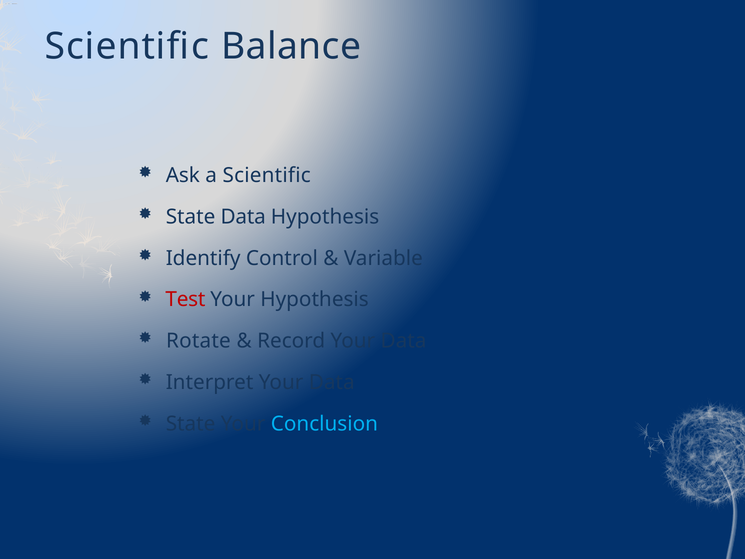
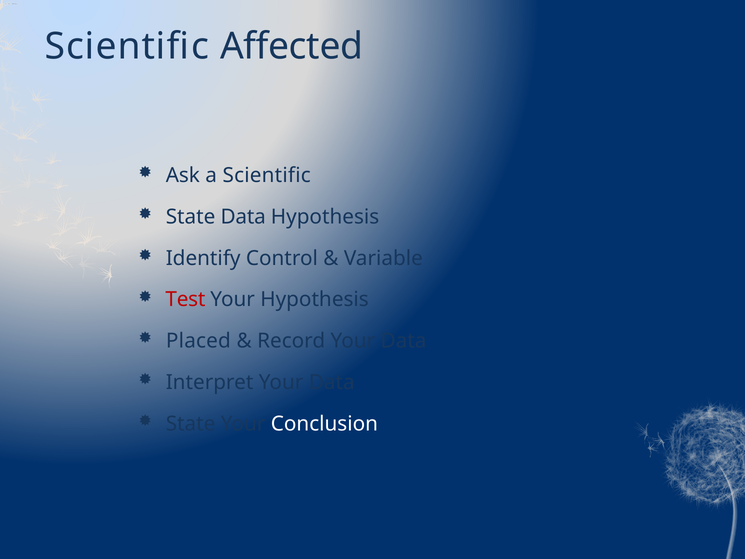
Balance: Balance -> Affected (292, 47)
Rotate: Rotate -> Placed (198, 341)
Conclusion colour: light blue -> white (324, 424)
